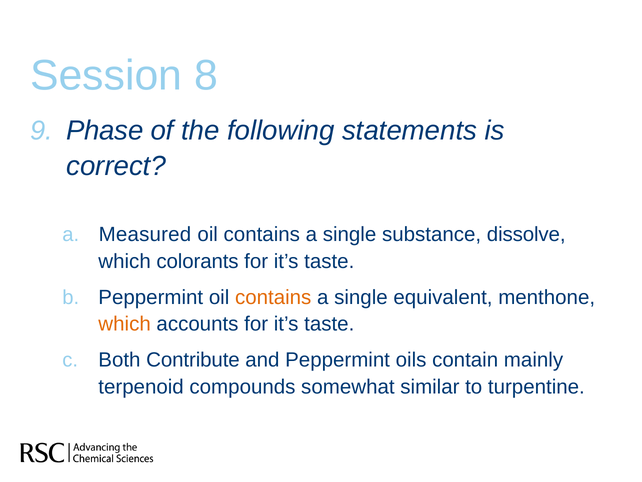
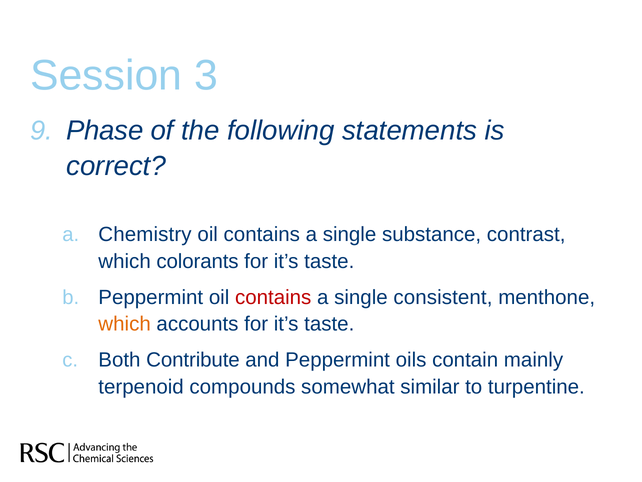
8: 8 -> 3 (206, 76)
Measured: Measured -> Chemistry (145, 234)
dissolve: dissolve -> contrast (526, 234)
contains colour: orange -> red (273, 297)
equivalent: equivalent -> consistent (443, 297)
